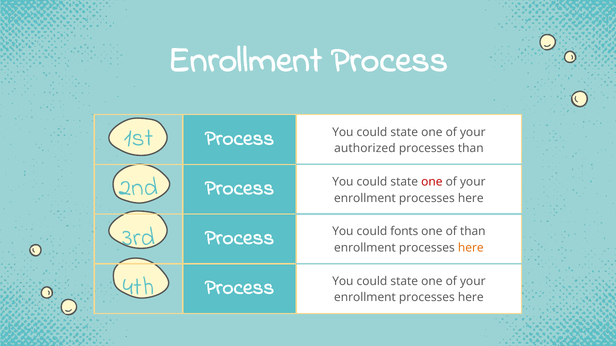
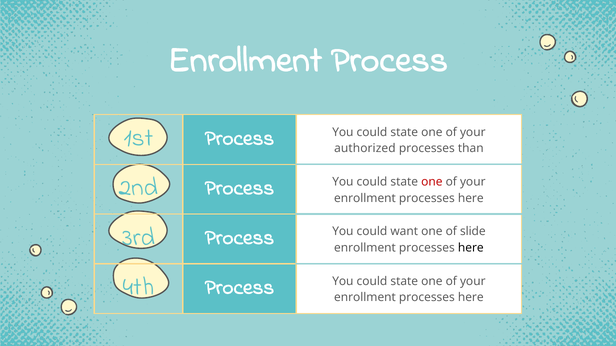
fonts: fonts -> want (404, 232)
of than: than -> slide (473, 232)
here colour: orange -> black (471, 248)
